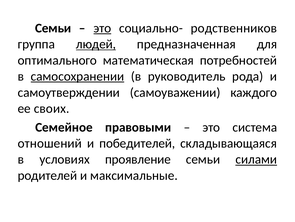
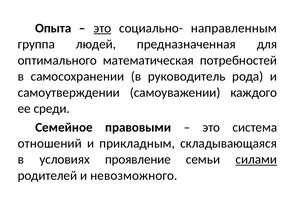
Семьи: Семьи -> Опыта (53, 28)
родственников: родственников -> направленным (234, 28)
людей underline: present -> none (96, 44)
самосохранении underline: present -> none (77, 76)
своих: своих -> среди (52, 108)
победителей: победителей -> прикладным (137, 143)
максимальные: максимальные -> невозможного (134, 175)
